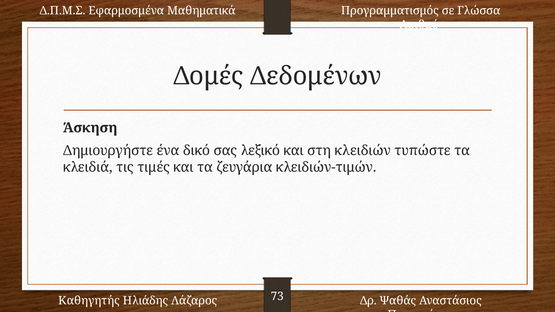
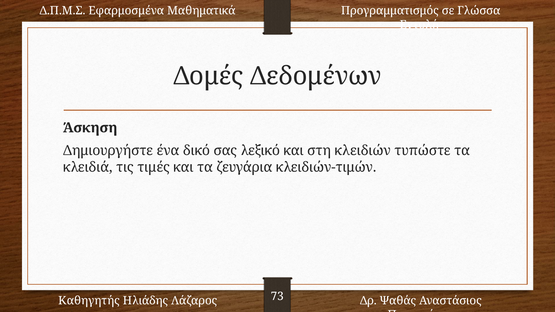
Αριθμό: Αριθμό -> Εντολή (419, 25)
